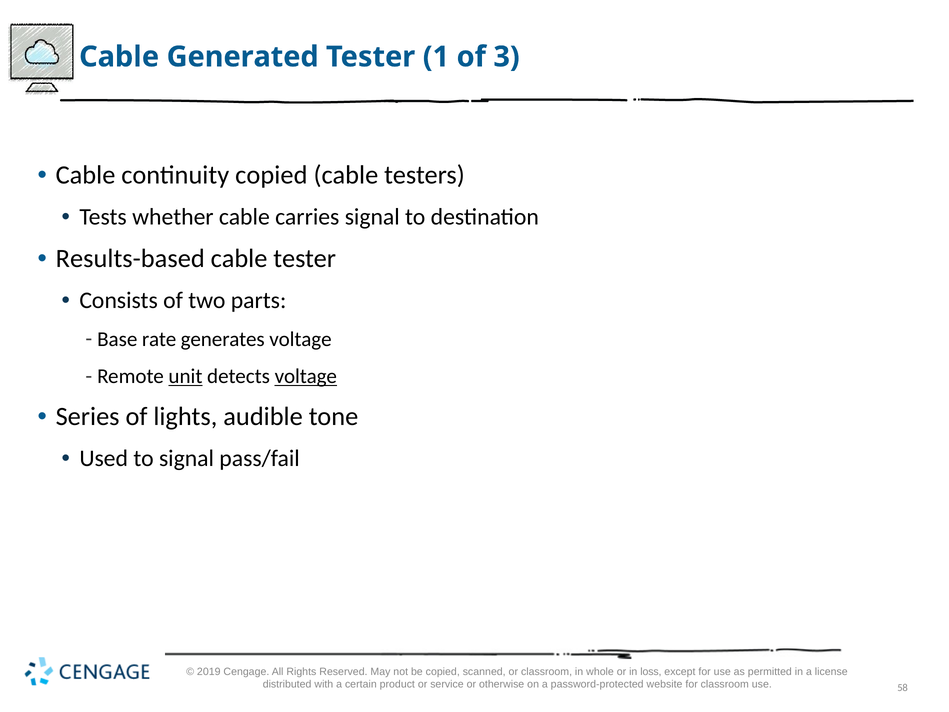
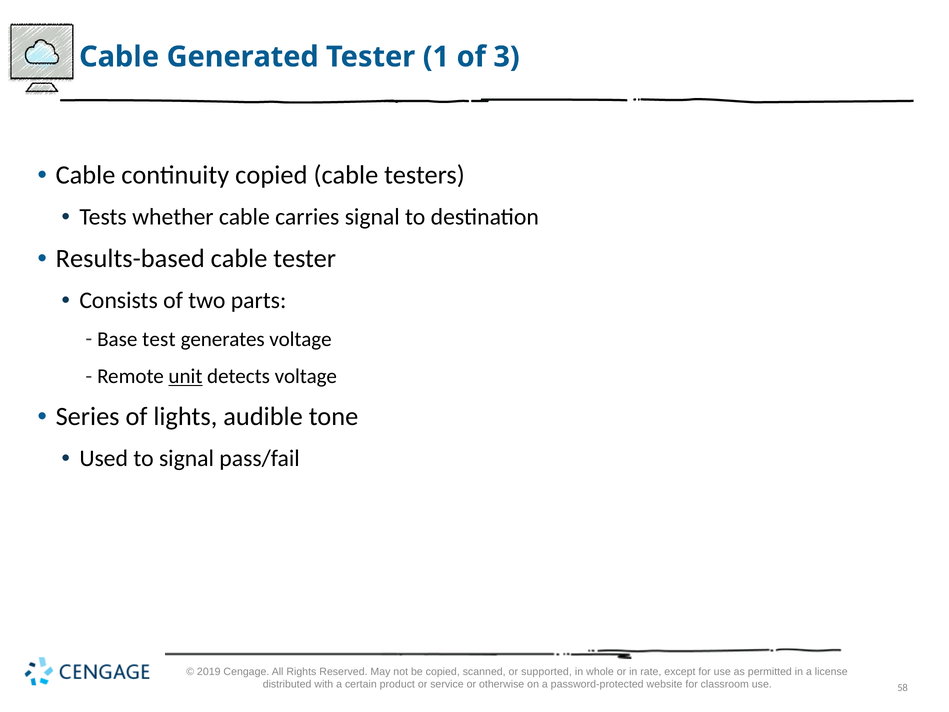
rate: rate -> test (159, 339)
voltage underline: present -> none (306, 376)
or classroom: classroom -> supported (547, 671)
loss: loss -> rate (651, 671)
